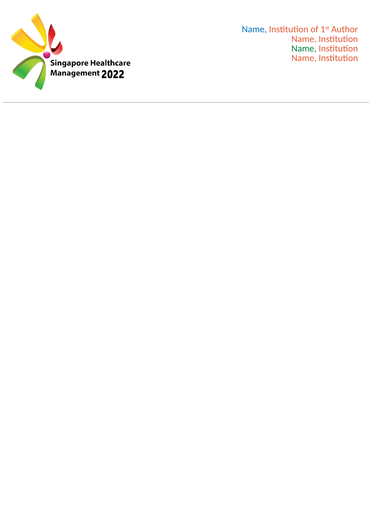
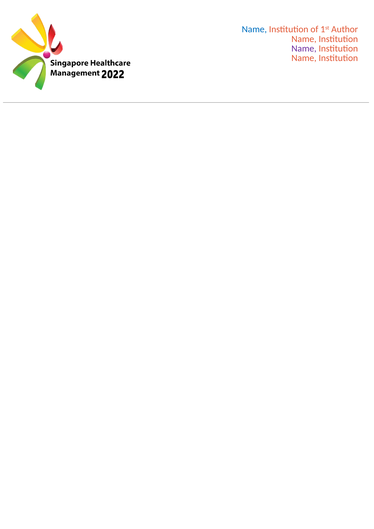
Name colour: green -> purple (304, 49)
